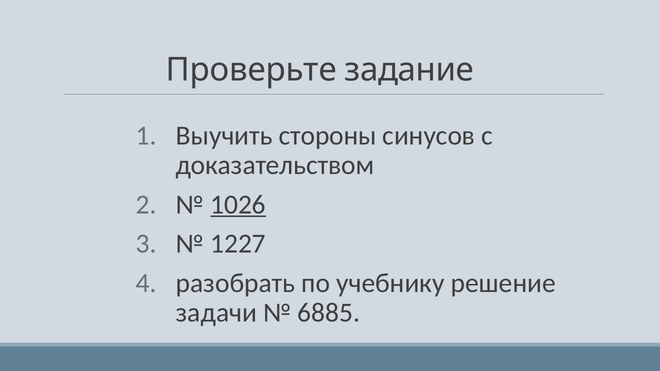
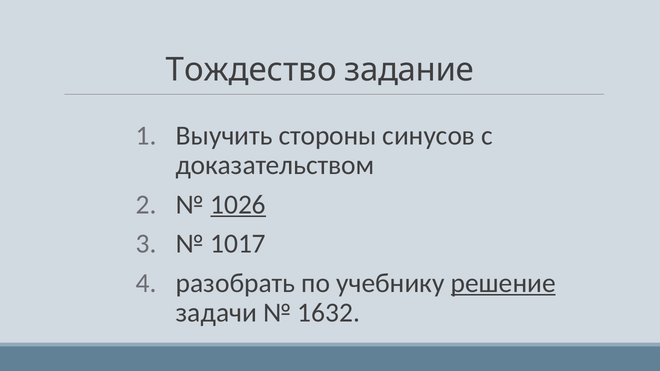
Проверьте: Проверьте -> Тождество (251, 70)
1227: 1227 -> 1017 (238, 244)
решение underline: none -> present (503, 283)
6885: 6885 -> 1632 (329, 313)
